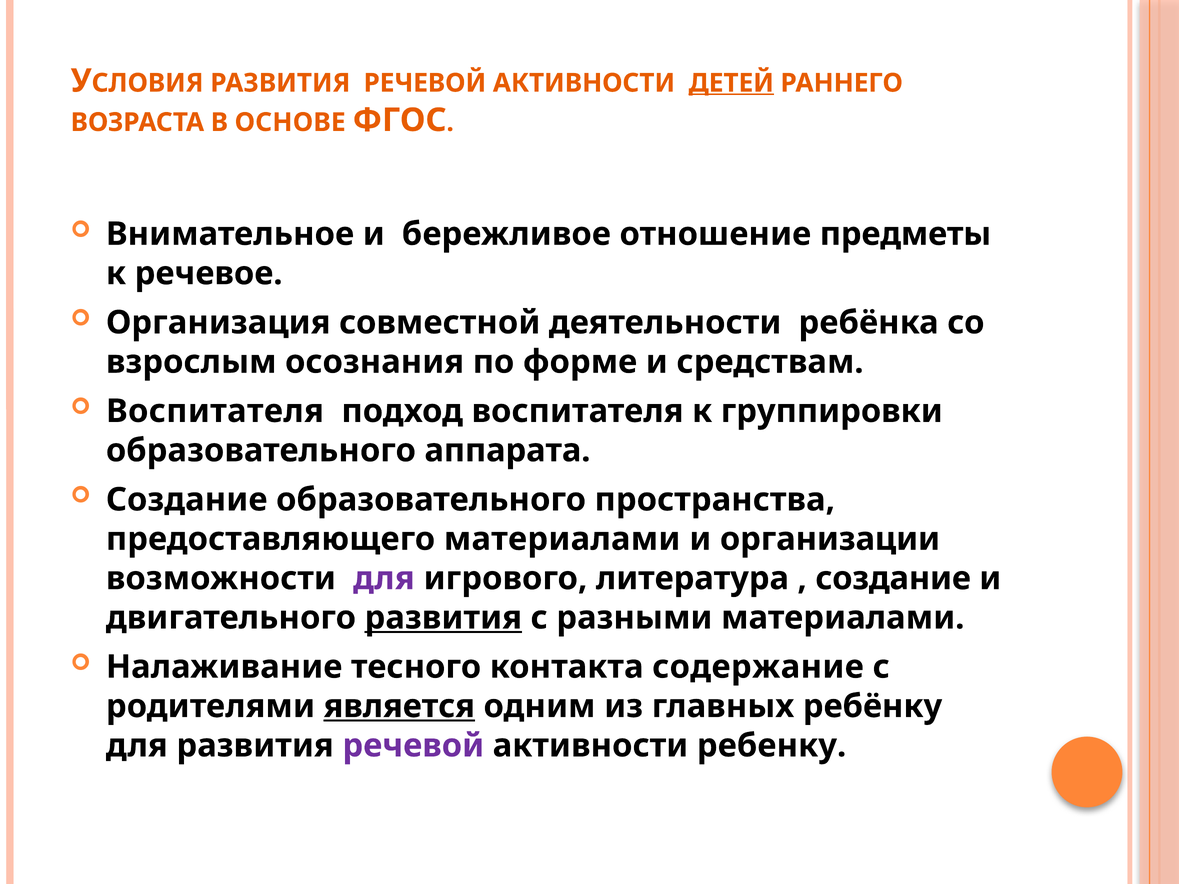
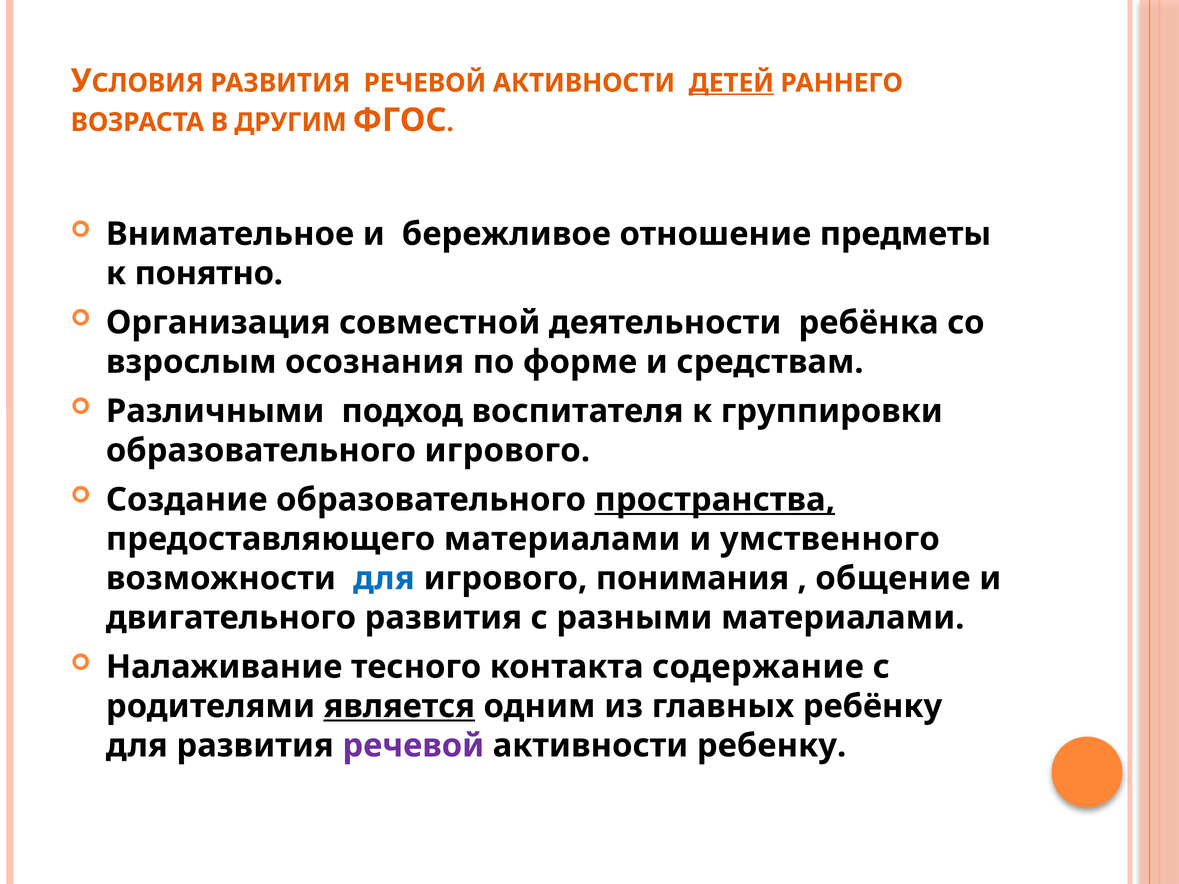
ОСНОВЕ: ОСНОВЕ -> ДРУГИМ (290, 122)
речевое: речевое -> понятно (209, 273)
Воспитателя: Воспитателя -> Различными (215, 411)
образовательного аппарата: аппарата -> игрового (507, 451)
пространства underline: none -> present (715, 500)
организации: организации -> умственного (830, 539)
для colour: purple -> blue (384, 579)
литература: литература -> понимания (693, 579)
создание: создание -> общение (893, 579)
развития underline: present -> none (443, 618)
